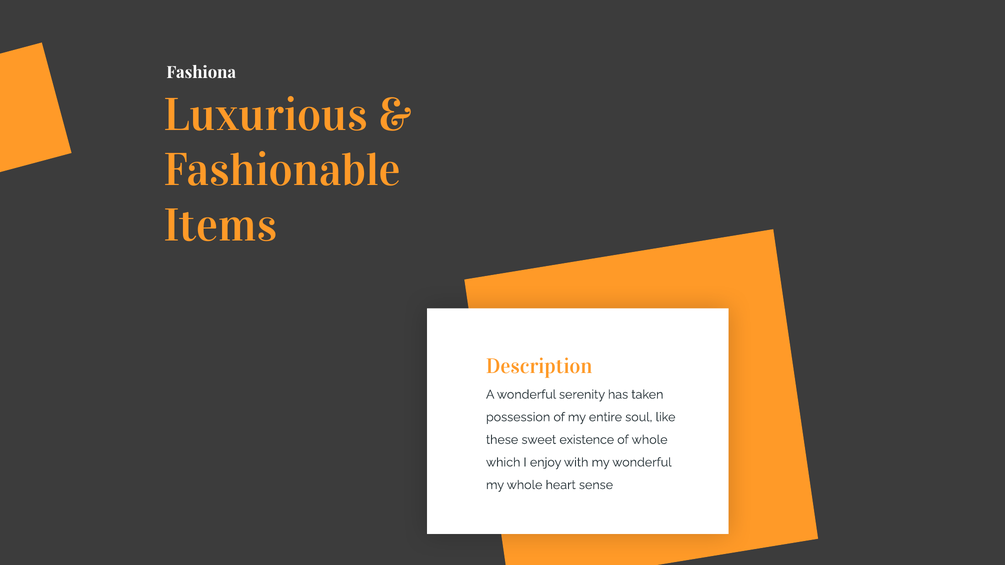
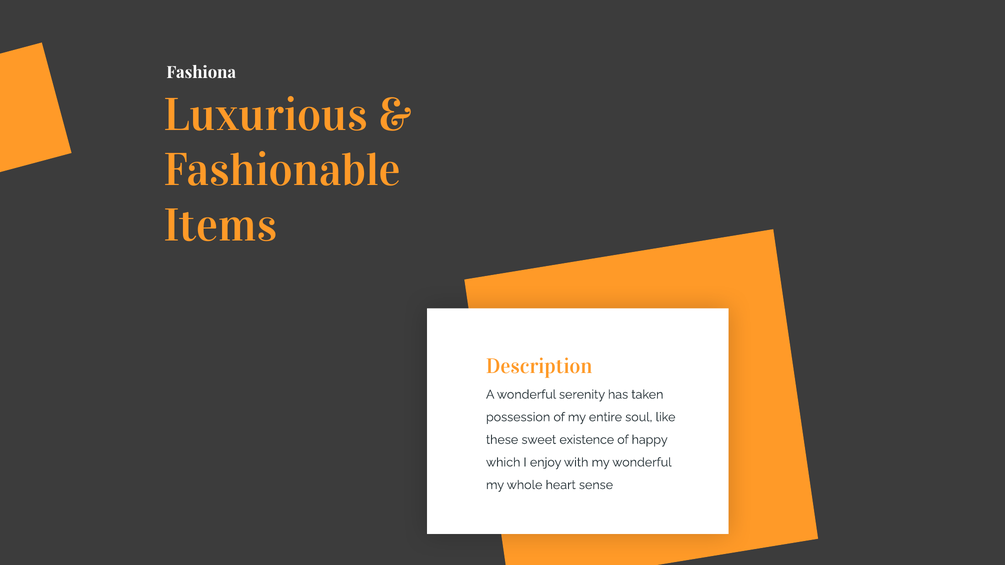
of whole: whole -> happy (650, 440)
